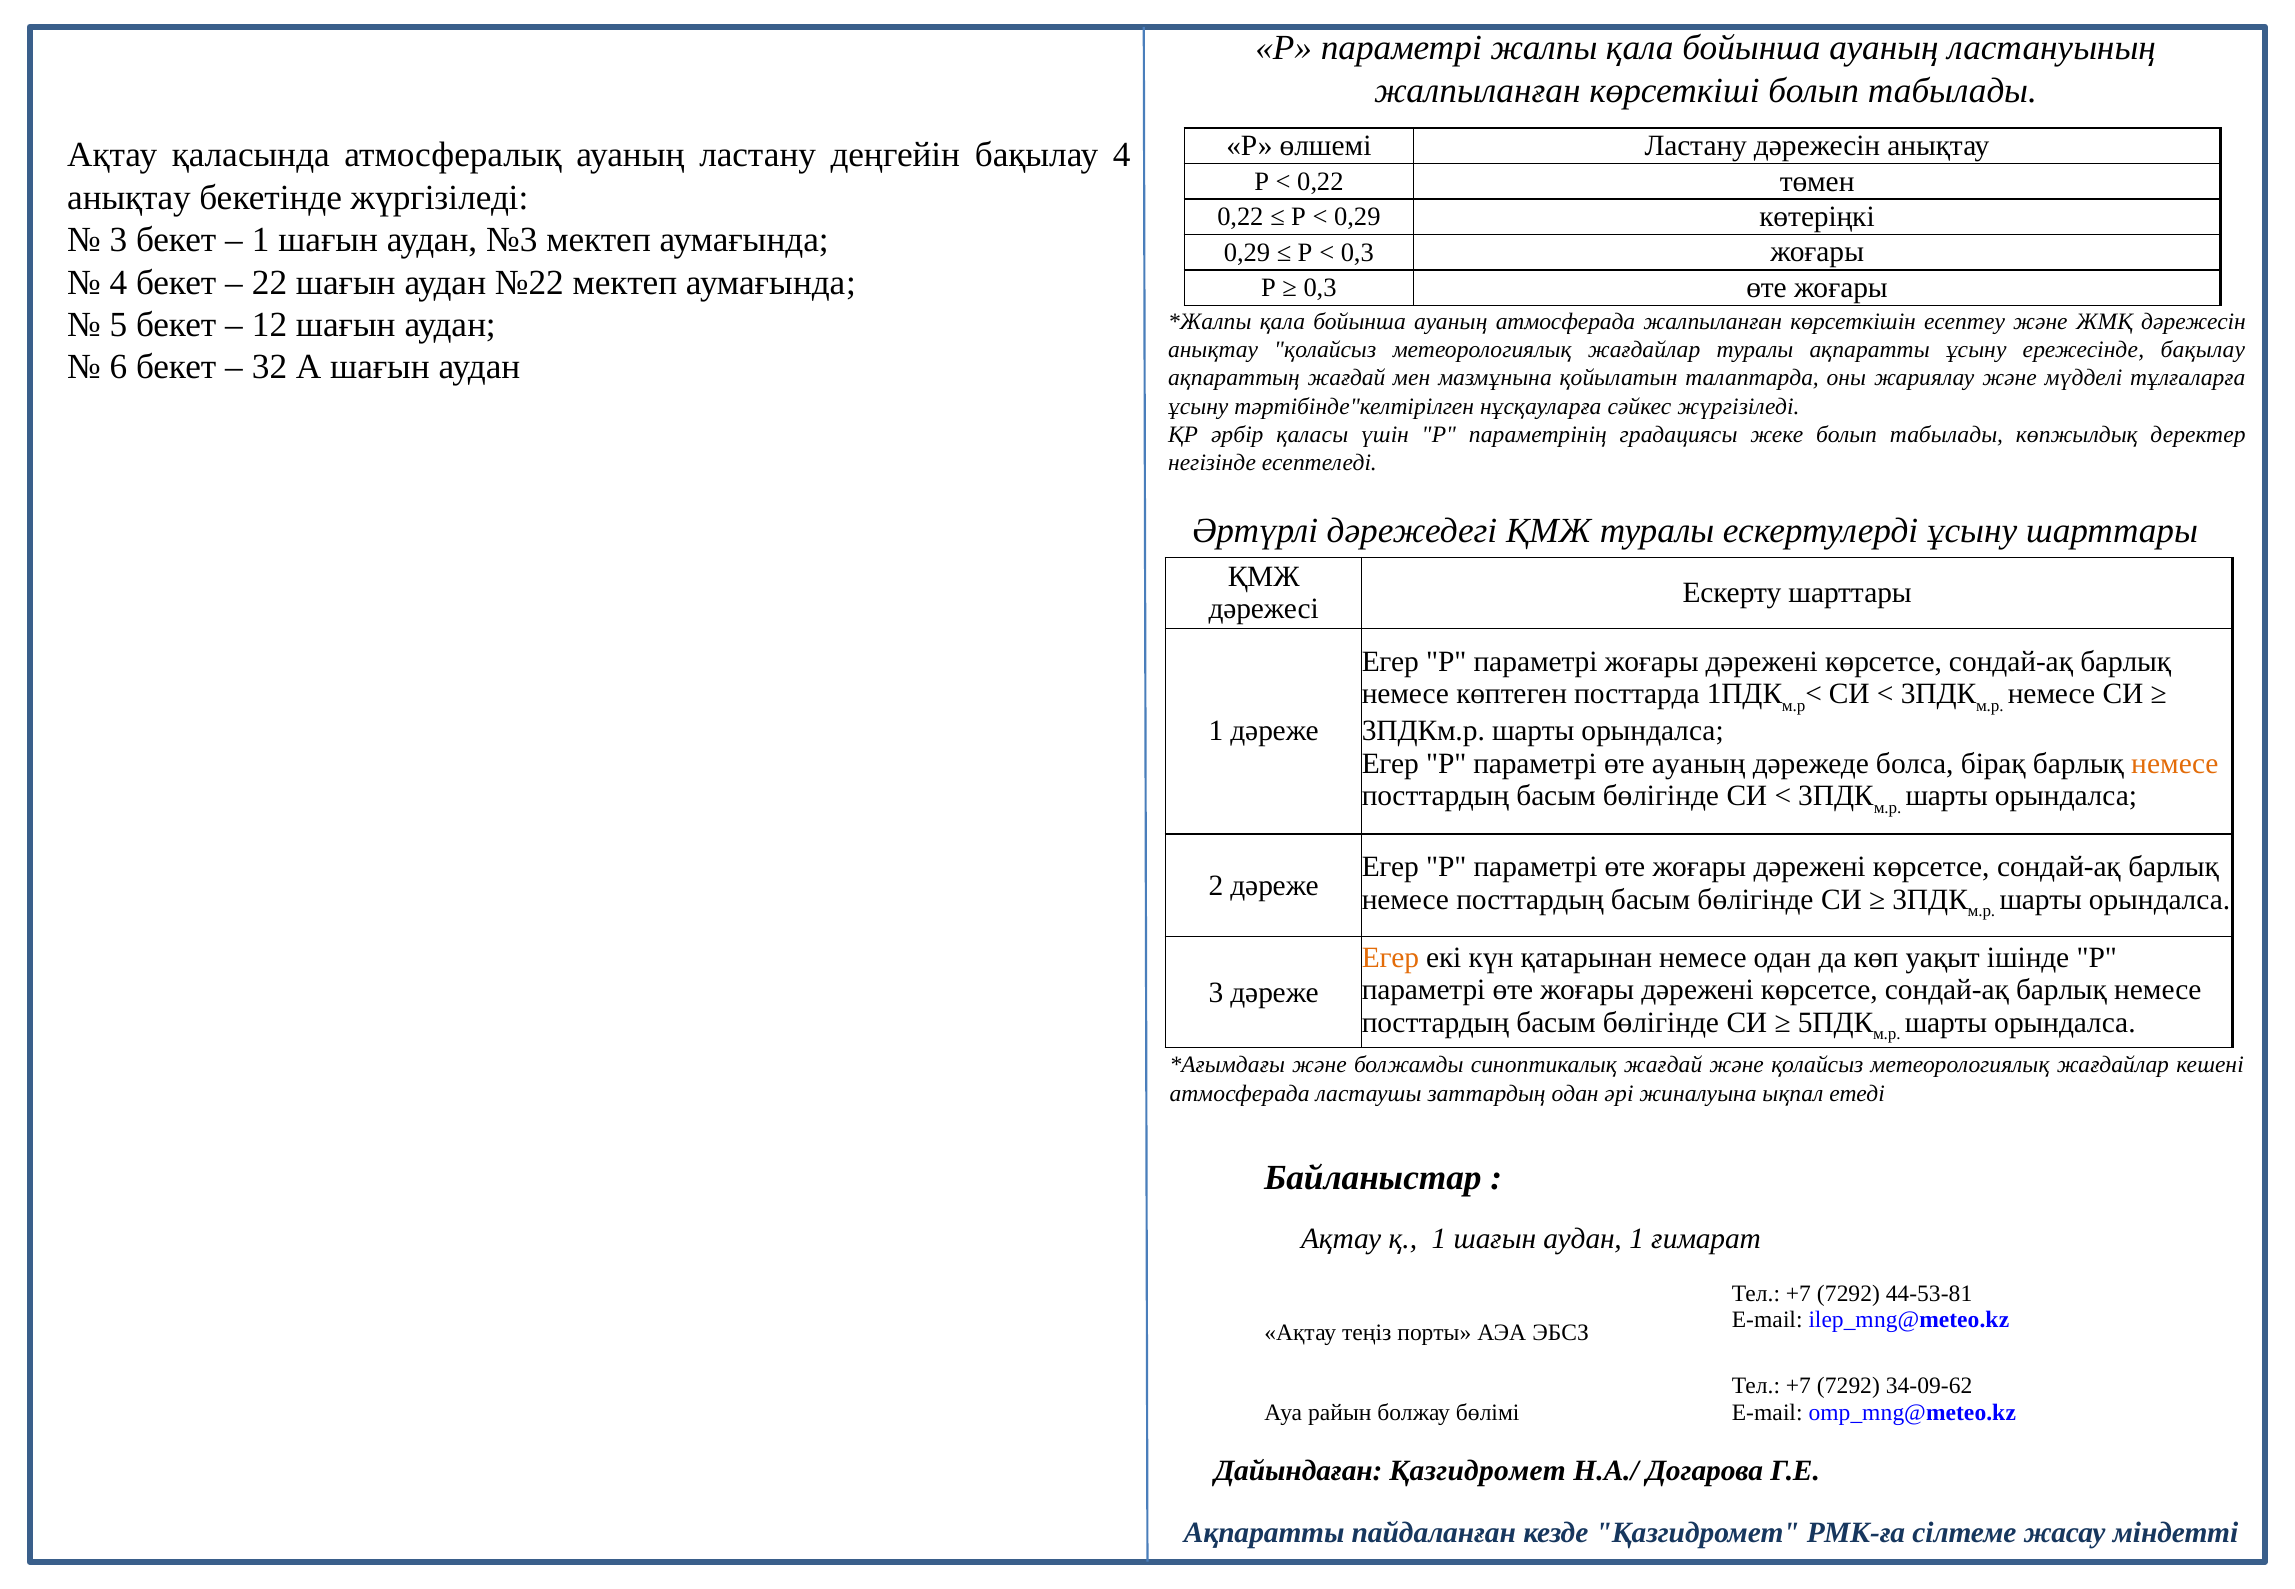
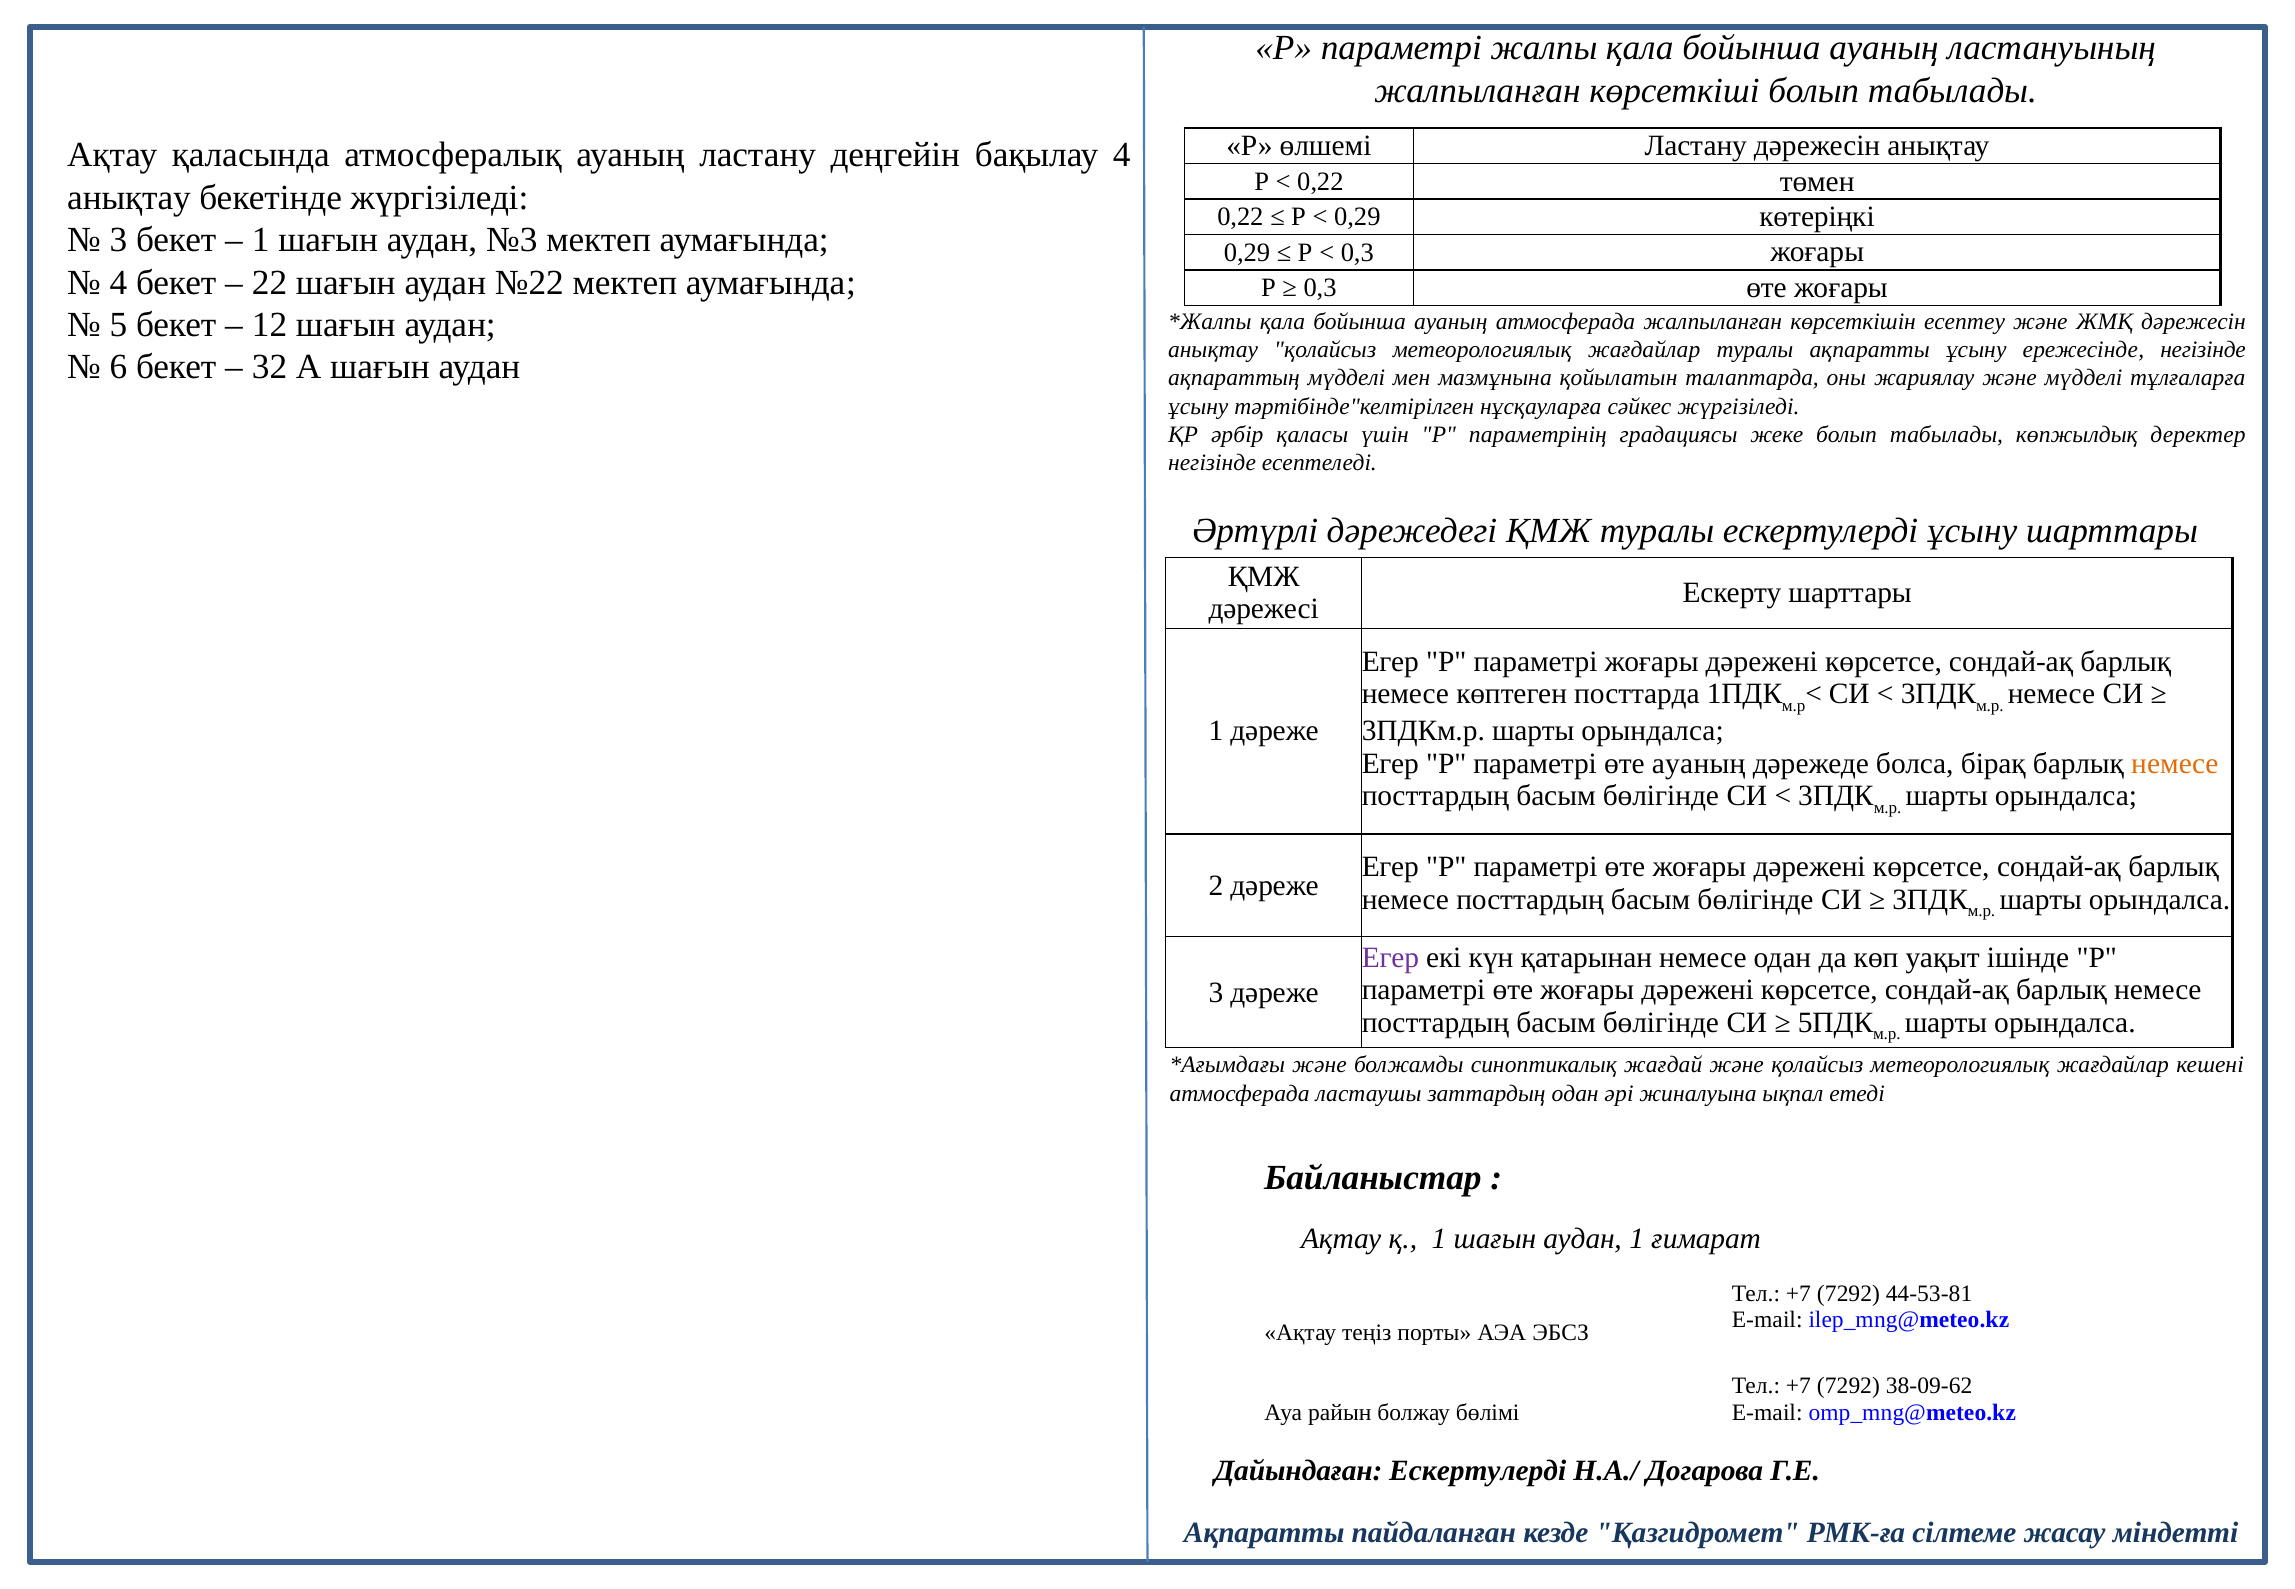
ережесінде бақылау: бақылау -> негізінде (2203, 350)
ақпараттың жағдай: жағдай -> мүдделі (1346, 378)
Егер colour: orange -> purple (1390, 958)
34-09-62: 34-09-62 -> 38-09-62 (1929, 1386)
Дайындаған Қазгидромет: Қазгидромет -> Ескертулерді (1478, 1471)
